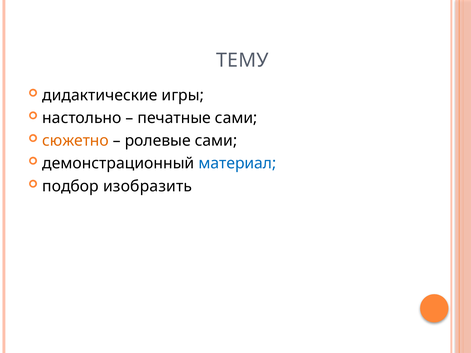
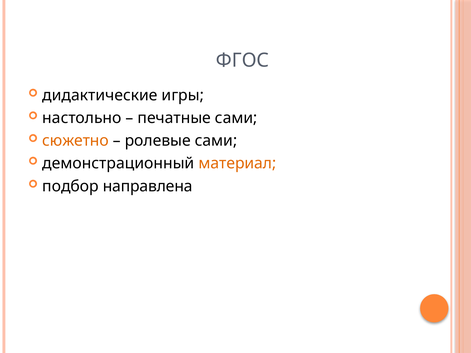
ТЕМУ: ТЕМУ -> ФГОС (242, 60)
материал colour: blue -> orange (237, 164)
изобразить: изобразить -> направлена (148, 186)
